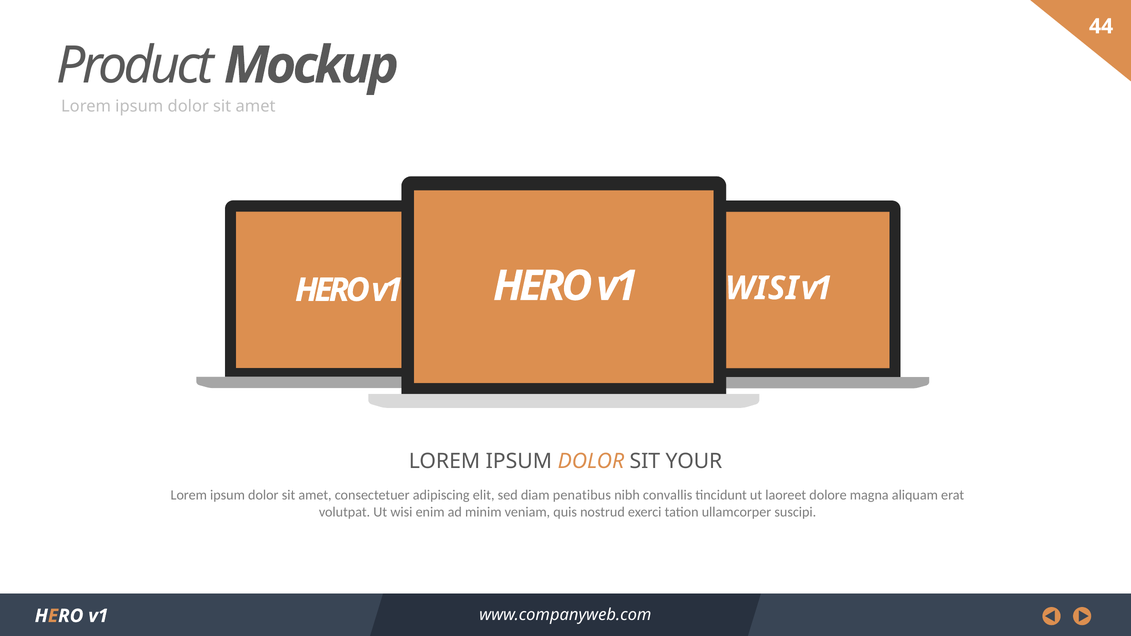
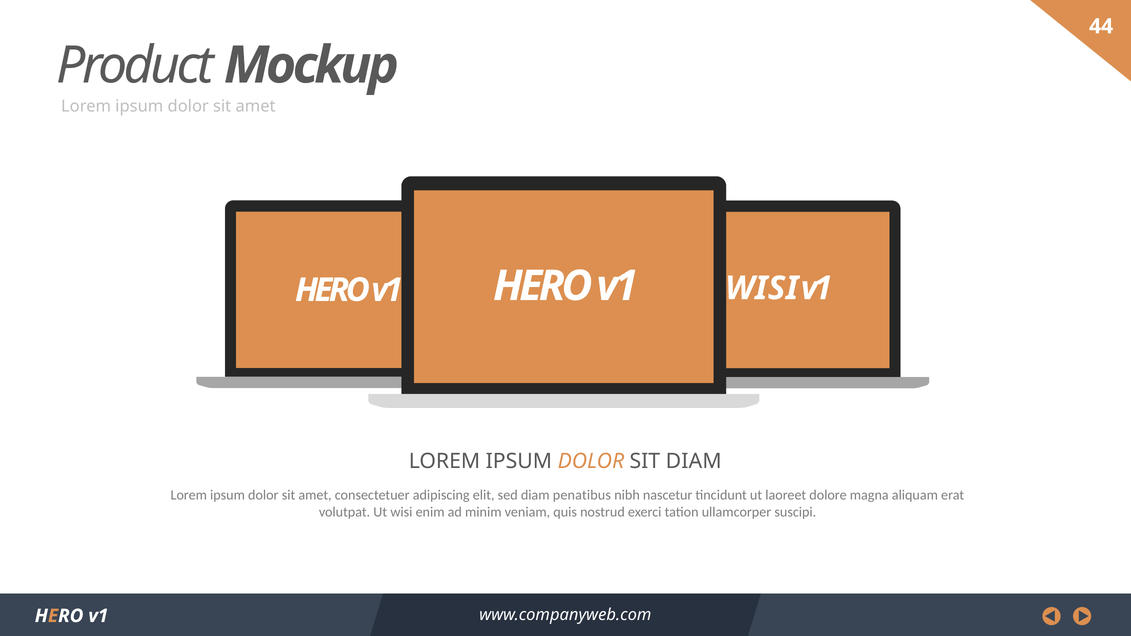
SIT YOUR: YOUR -> DIAM (694, 462)
convallis: convallis -> nascetur (668, 495)
